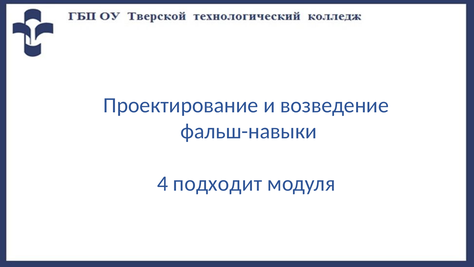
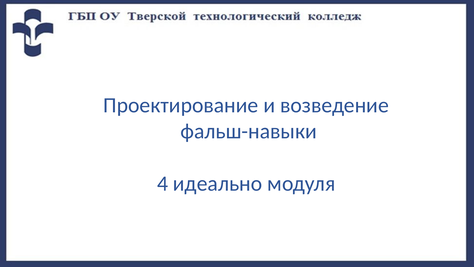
подходит: подходит -> идеально (218, 183)
